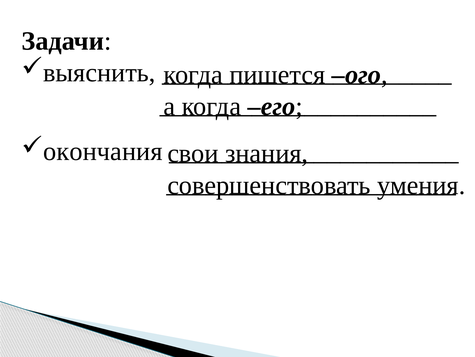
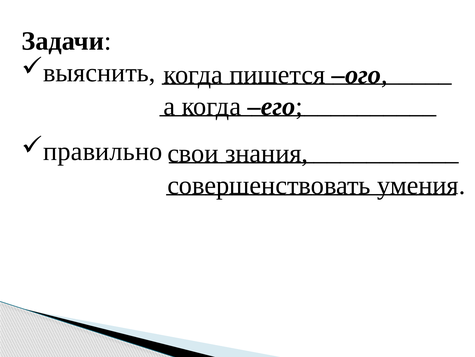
окончания: окончания -> правильно (103, 151)
